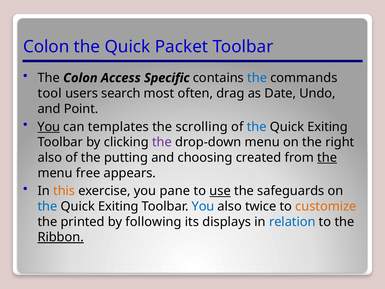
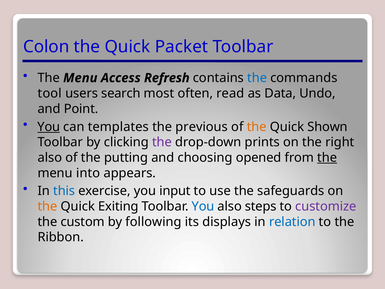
Colon: Colon -> Menu (80, 78)
Specific: Specific -> Refresh (167, 78)
drag: drag -> read (230, 93)
Date: Date -> Data (280, 93)
scrolling: scrolling -> previous (202, 127)
the colour: blue -> orange (257, 127)
Exiting: Exiting -> Shown (328, 127)
drop-down menu: menu -> prints (262, 142)
created: created -> opened (259, 157)
free: free -> into (88, 173)
this colour: orange -> blue (64, 191)
pane: pane -> input (175, 191)
use underline: present -> none (220, 191)
the colour: blue -> orange (47, 206)
twice: twice -> steps (261, 206)
customize colour: orange -> purple (326, 206)
printed: printed -> custom (83, 222)
Ribbon underline: present -> none (61, 237)
